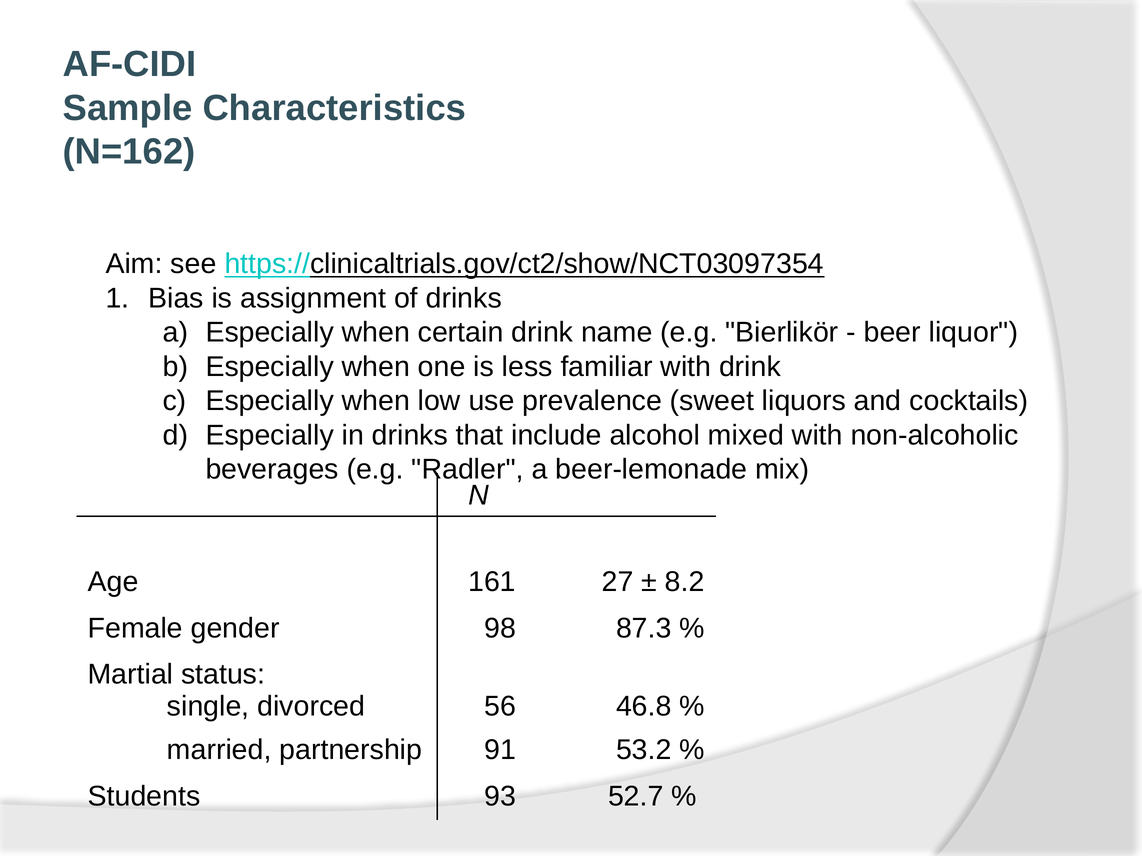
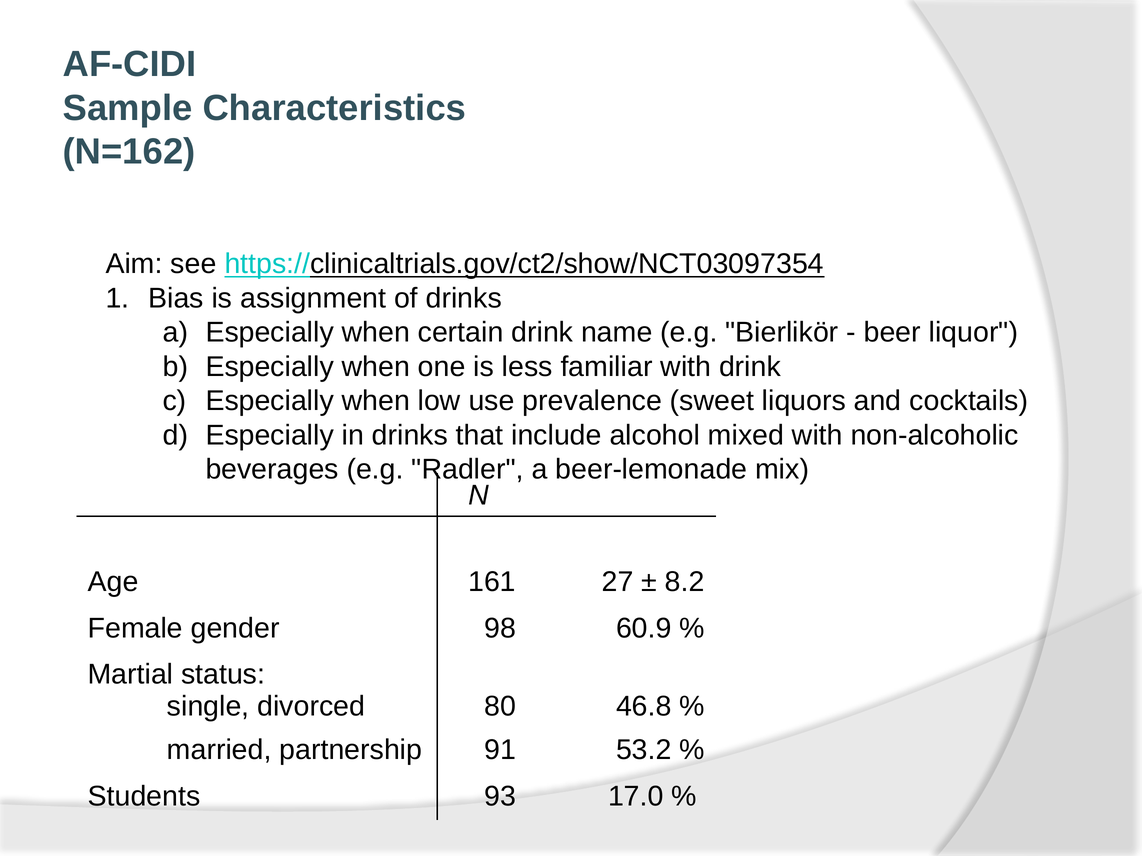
87.3: 87.3 -> 60.9 (644, 629)
56: 56 -> 80 (500, 707)
52.7: 52.7 -> 17.0 (636, 797)
